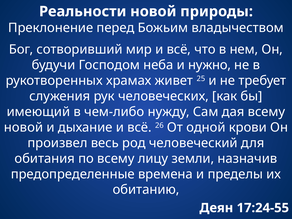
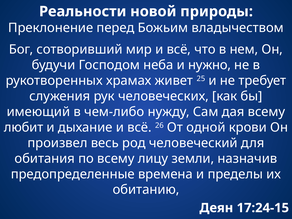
новой: новой -> любит (24, 127)
17:24-55: 17:24-55 -> 17:24-15 (263, 208)
